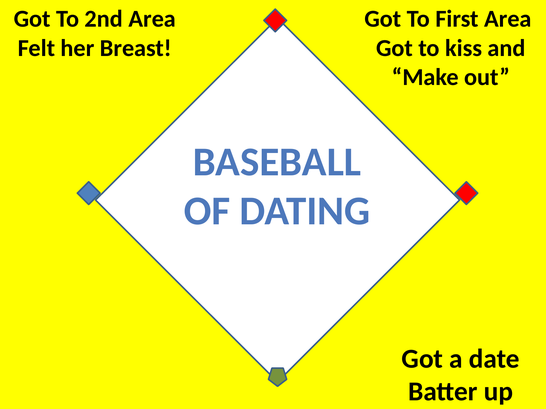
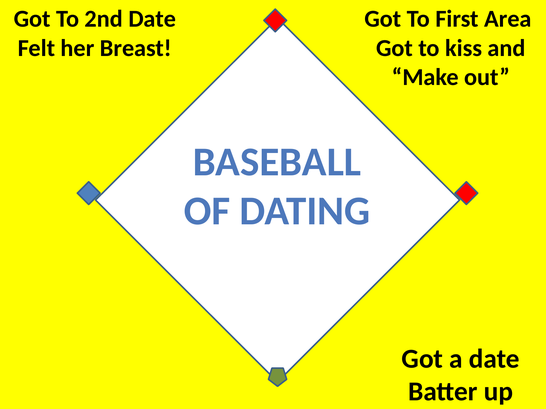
2nd Area: Area -> Date (152, 19)
